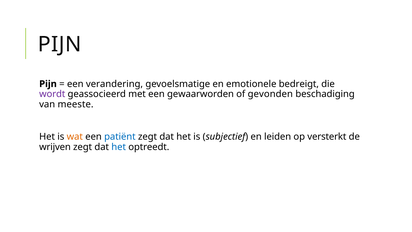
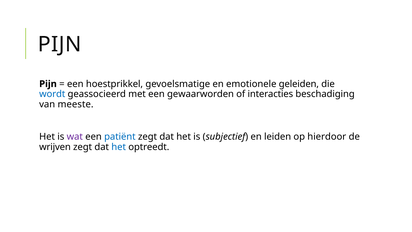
verandering: verandering -> hoestprikkel (114, 84)
bedreigt: bedreigt -> geleiden (299, 84)
wordt colour: purple -> blue (52, 94)
gevonden: gevonden -> interacties (270, 94)
wat colour: orange -> purple (75, 137)
versterkt: versterkt -> hierdoor (327, 137)
